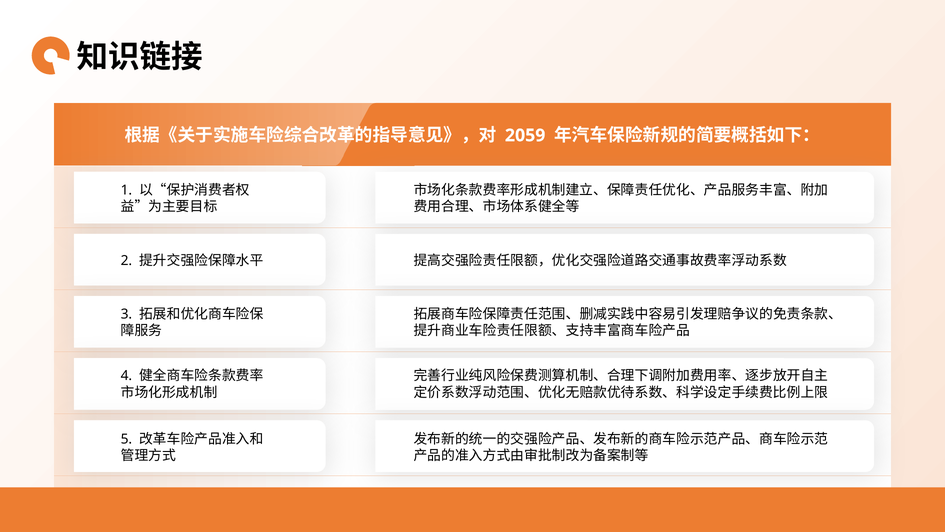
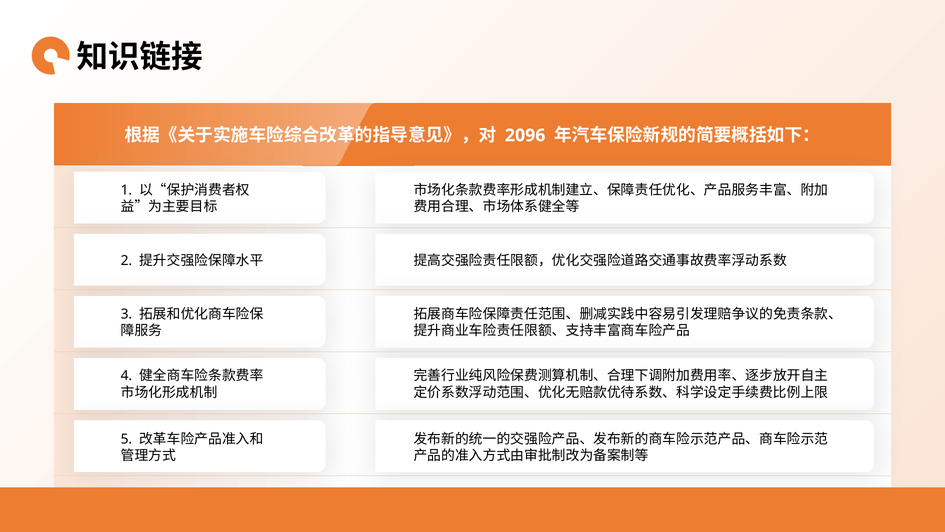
2059: 2059 -> 2096 (525, 135)
